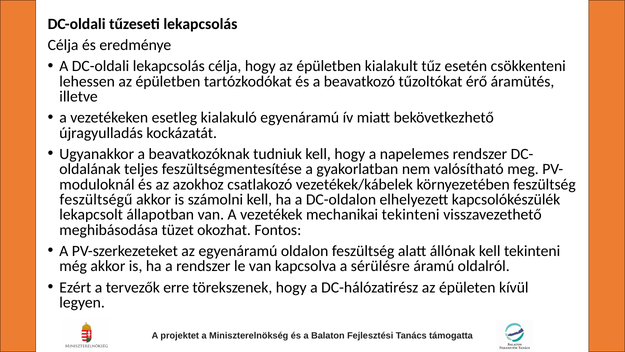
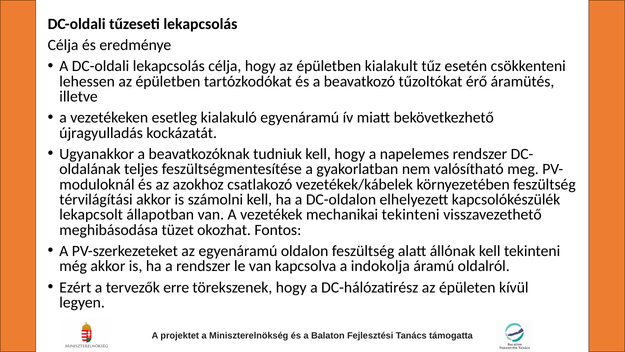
feszültségű: feszültségű -> térvilágítási (96, 199)
sérülésre: sérülésre -> indokolja (380, 266)
